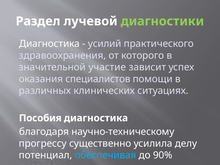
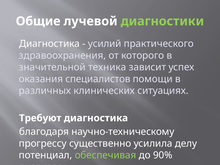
Раздел: Раздел -> Общие (38, 21)
участие: участие -> техника (107, 67)
Пособия: Пособия -> Требуют (40, 118)
обеспечивая colour: light blue -> light green (105, 155)
